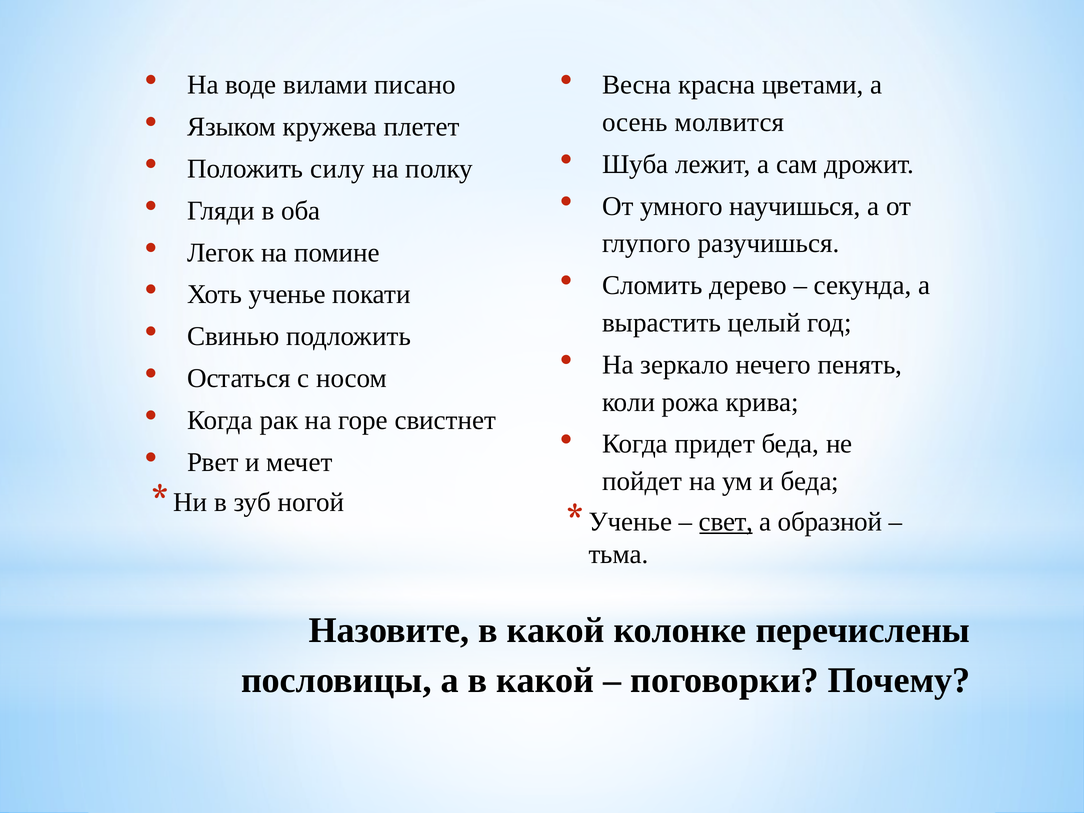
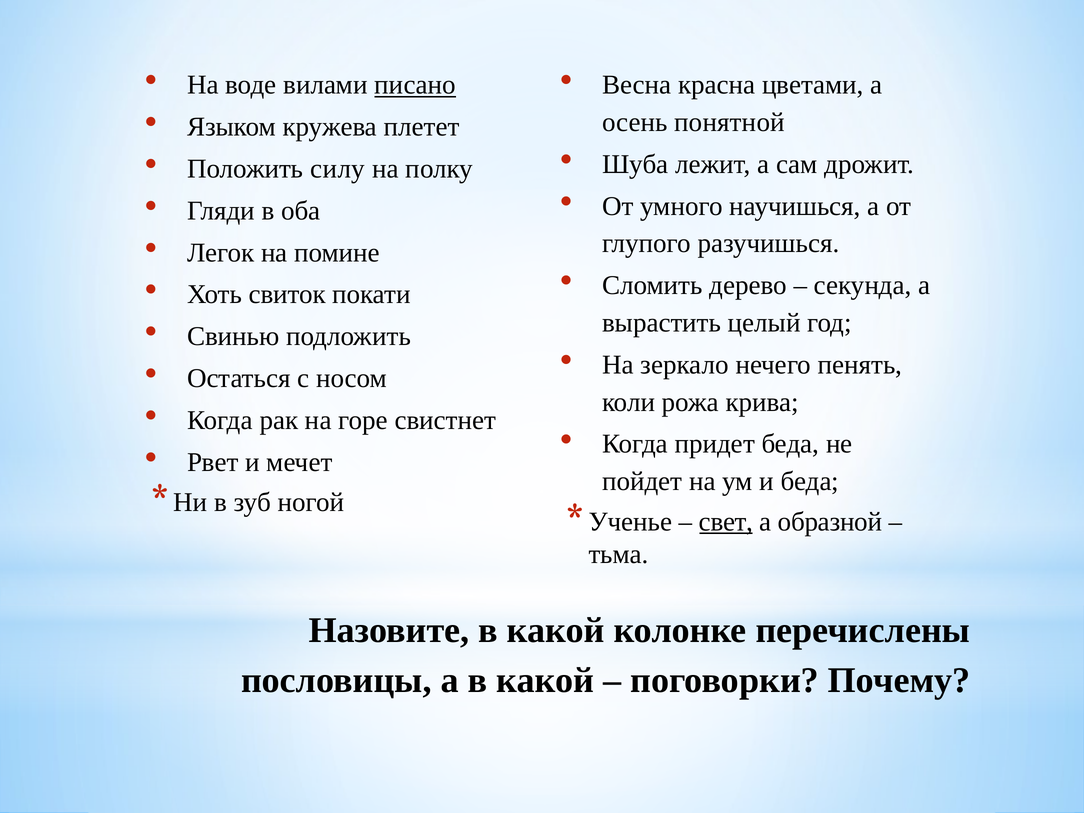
писано underline: none -> present (415, 85)
молвится: молвится -> понятной (730, 122)
ученье: ученье -> свиток (287, 294)
